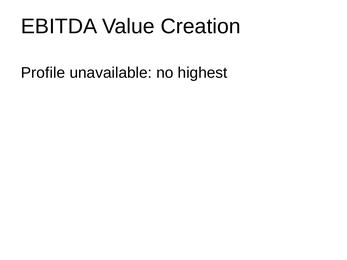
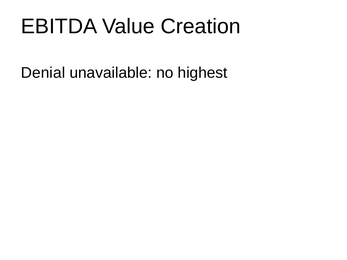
Profile: Profile -> Denial (43, 73)
